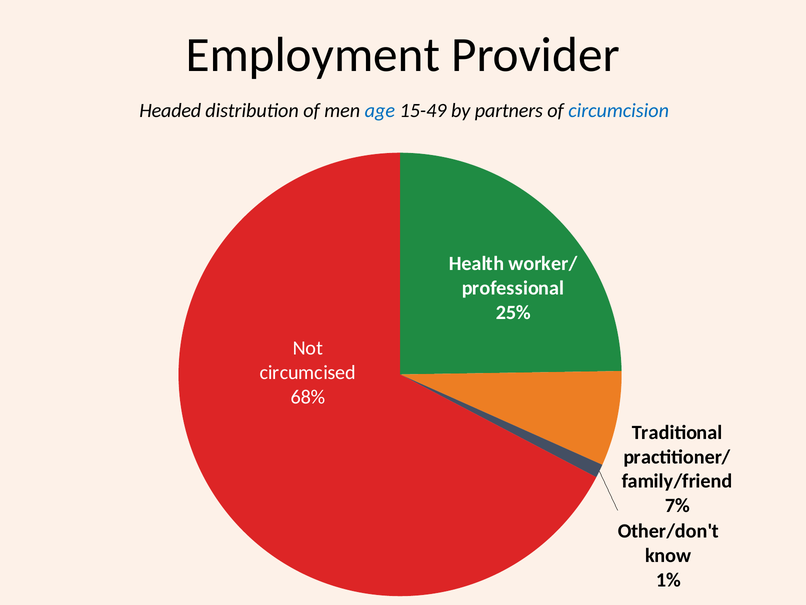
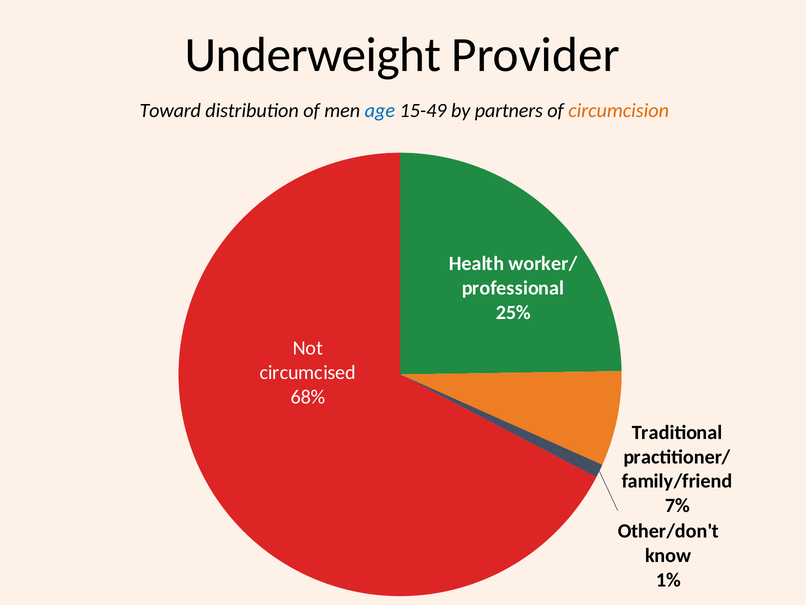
Employment: Employment -> Underweight (313, 55)
Headed: Headed -> Toward (170, 111)
circumcision colour: blue -> orange (619, 111)
